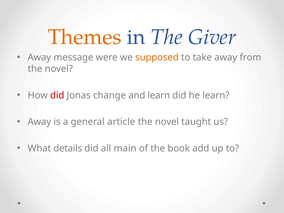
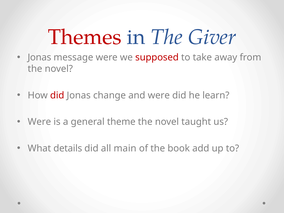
Themes colour: orange -> red (85, 37)
Away: Away -> Jonas (39, 57)
supposed colour: orange -> red (157, 57)
and learn: learn -> were (159, 95)
Away: Away -> Were (39, 122)
article: article -> theme (121, 122)
